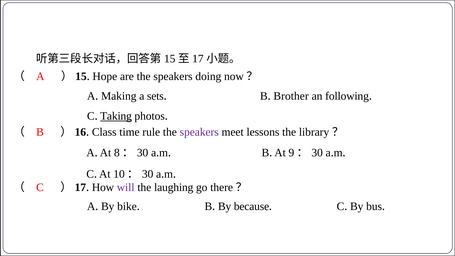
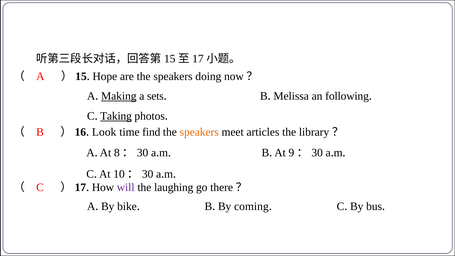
Making underline: none -> present (119, 96)
Brother: Brother -> Melissa (291, 96)
Class: Class -> Look (104, 132)
rule: rule -> find (151, 132)
speakers colour: purple -> orange (199, 132)
lessons: lessons -> articles (263, 132)
because: because -> coming (251, 207)
